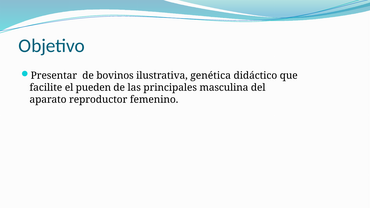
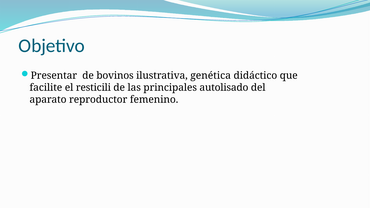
pueden: pueden -> resticili (93, 88)
masculina: masculina -> autolisado (224, 88)
